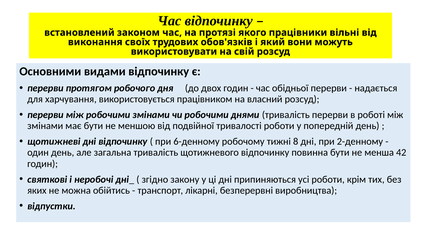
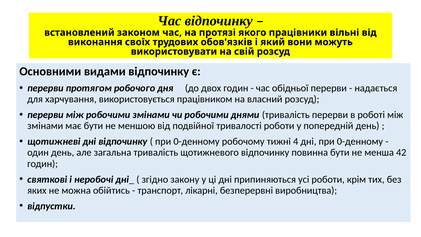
6-денному: 6-денному -> 0-денному (197, 141)
8: 8 -> 4 (296, 141)
дні при 2-денному: 2-денному -> 0-денному (360, 141)
